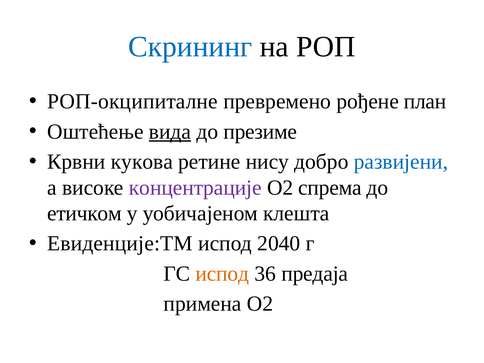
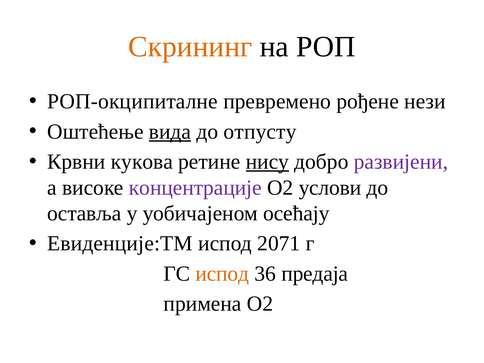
Скрининг colour: blue -> orange (190, 47)
план: план -> нези (425, 102)
презиме: презиме -> отпусту (260, 132)
нису underline: none -> present (267, 162)
развијени colour: blue -> purple (401, 162)
спрема: спрема -> услови (330, 188)
етичком: етичком -> оставља (84, 213)
клешта: клешта -> осећају (296, 213)
2040: 2040 -> 2071 (279, 244)
